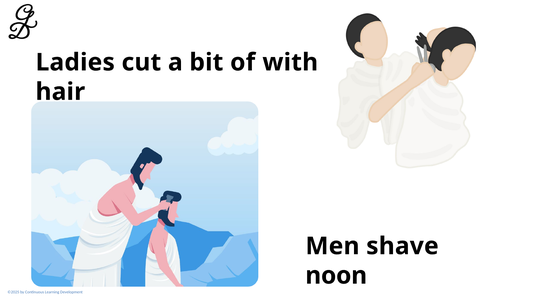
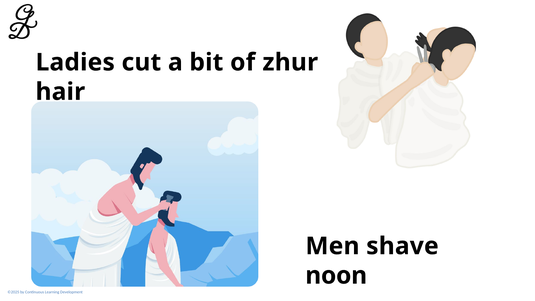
with: with -> zhur (290, 62)
